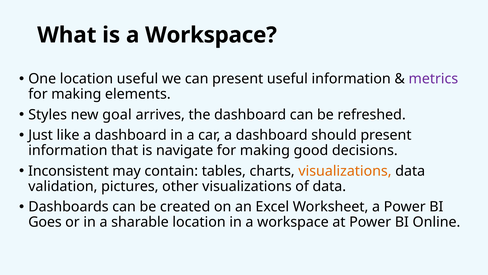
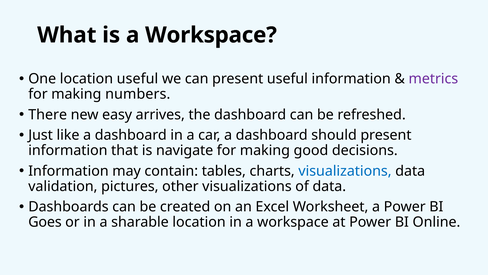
elements: elements -> numbers (138, 94)
Styles: Styles -> There (48, 115)
goal: goal -> easy (117, 115)
Inconsistent: Inconsistent -> Information (68, 171)
visualizations colour: orange -> blue (345, 171)
